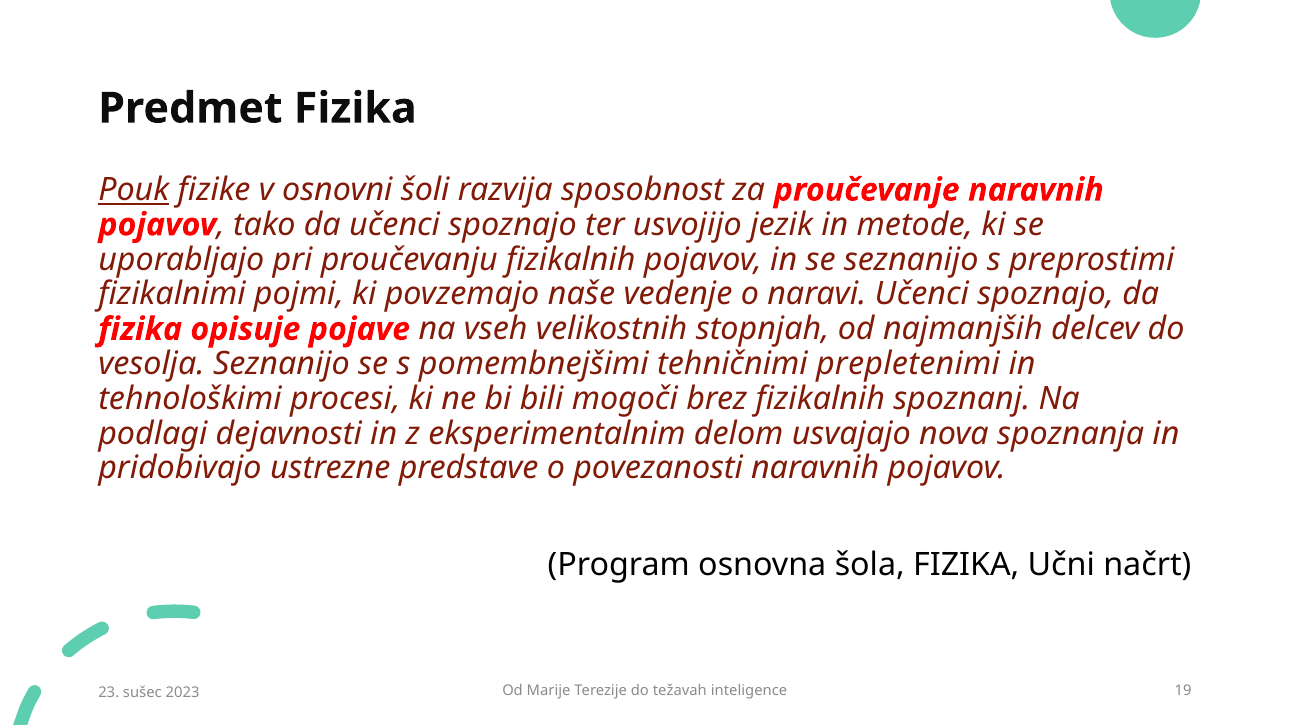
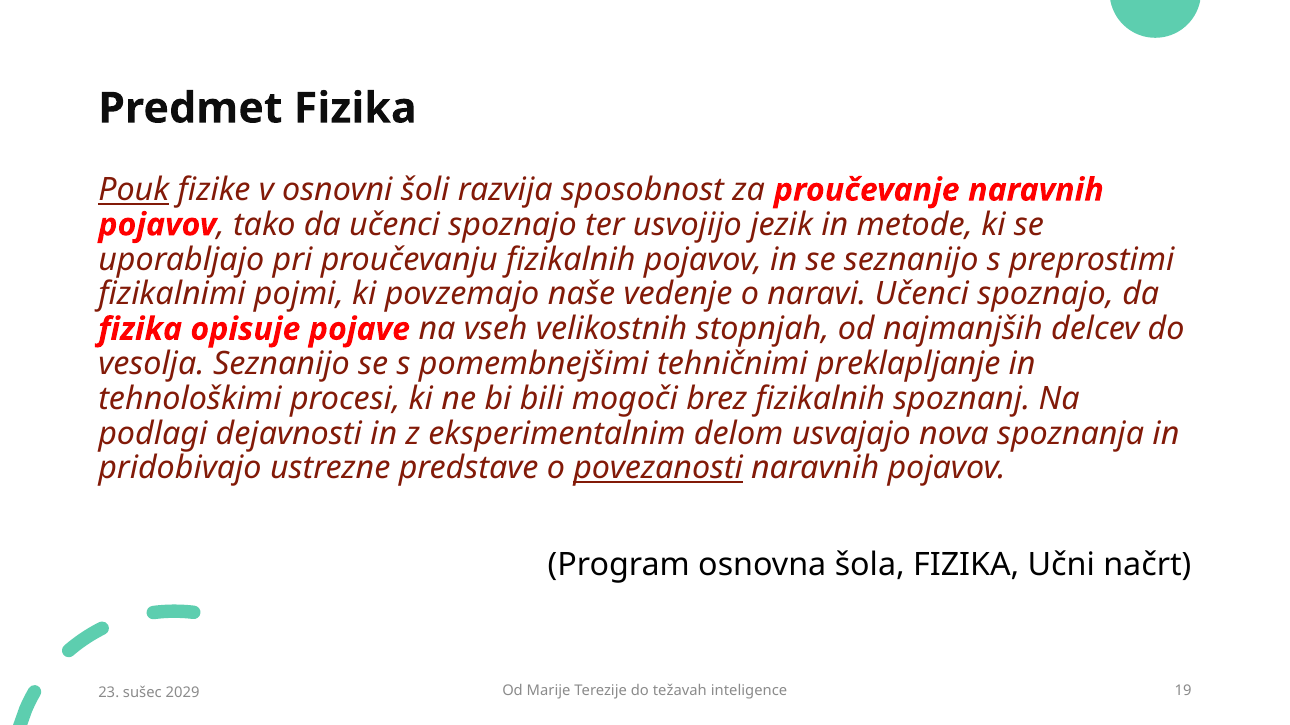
prepletenimi: prepletenimi -> preklapljanje (908, 364)
povezanosti underline: none -> present (658, 469)
2023: 2023 -> 2029 (183, 693)
